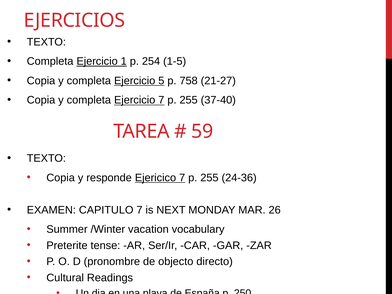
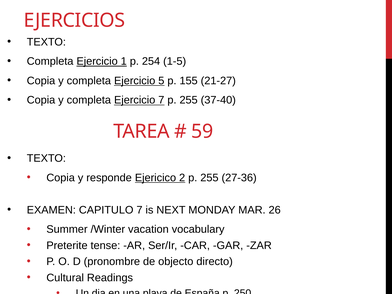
758: 758 -> 155 (189, 81)
Ejericico 7: 7 -> 2 (182, 178)
24-36: 24-36 -> 27-36 (239, 178)
